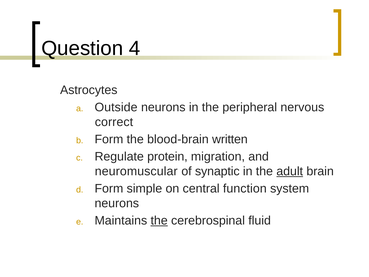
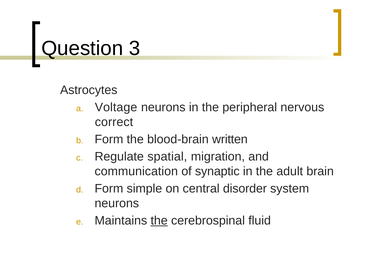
4: 4 -> 3 (135, 48)
Outside: Outside -> Voltage (116, 107)
protein: protein -> spatial (167, 156)
neuromuscular: neuromuscular -> communication (136, 171)
adult underline: present -> none (290, 171)
function: function -> disorder (245, 188)
